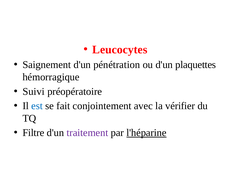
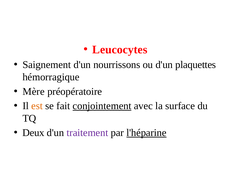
pénétration: pénétration -> nourrissons (117, 64)
Suivi: Suivi -> Mère (34, 91)
est colour: blue -> orange (37, 105)
conjointement underline: none -> present (102, 105)
vérifier: vérifier -> surface (180, 105)
Filtre: Filtre -> Deux (33, 132)
